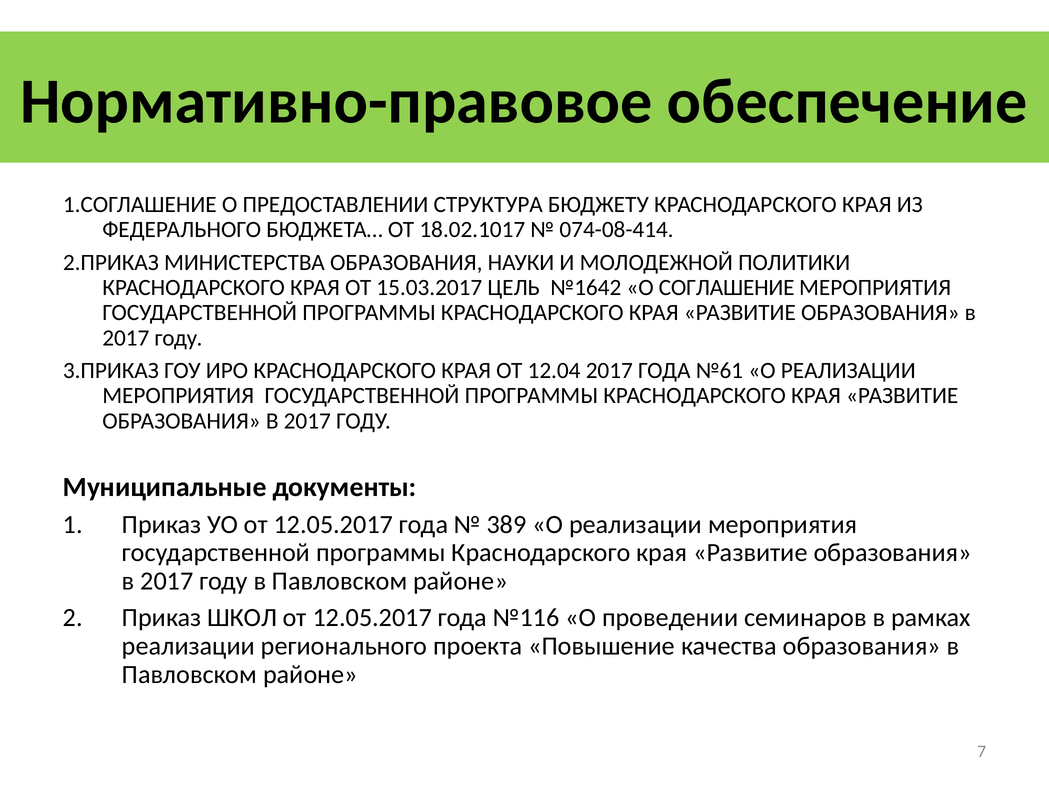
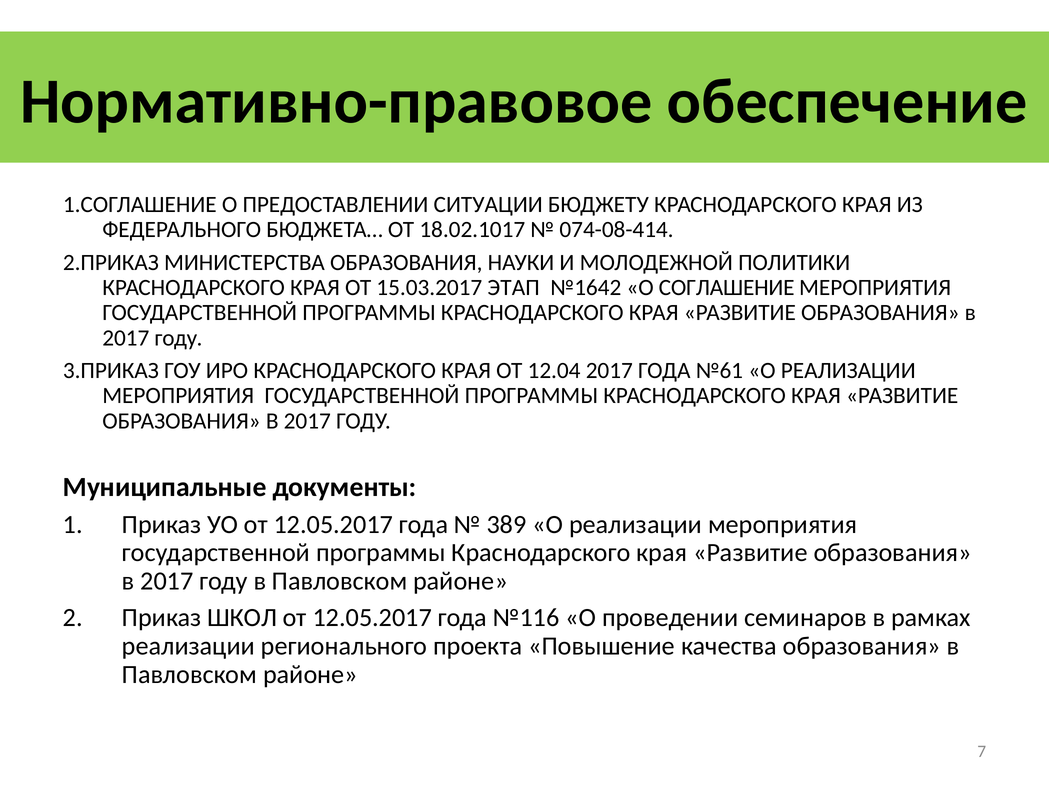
СТРУКТУРА: СТРУКТУРА -> СИТУАЦИИ (488, 204)
ЦЕЛЬ: ЦЕЛЬ -> ЭТАП (514, 287)
